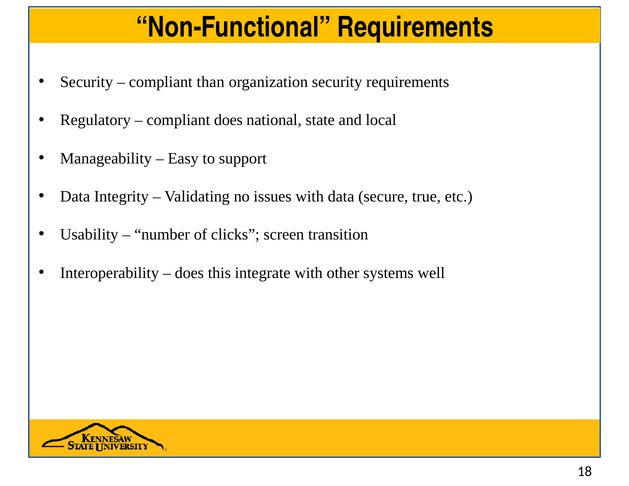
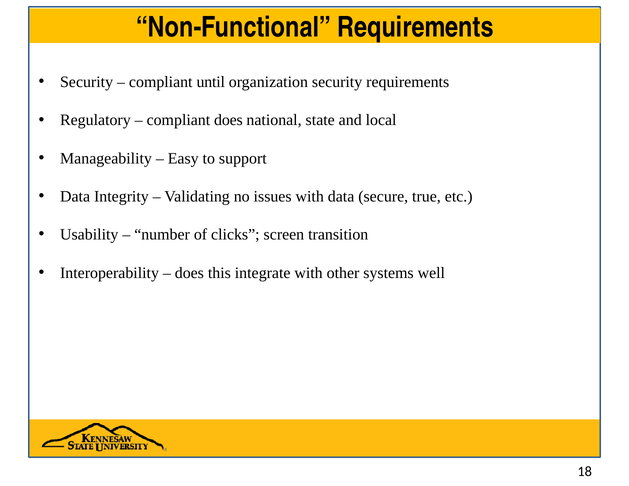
than: than -> until (211, 82)
